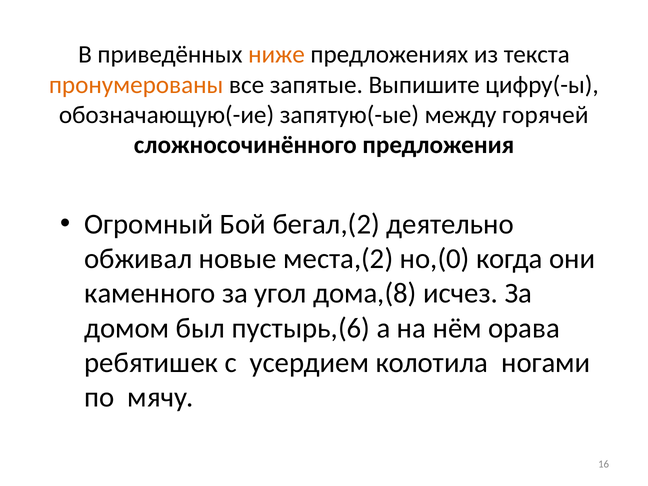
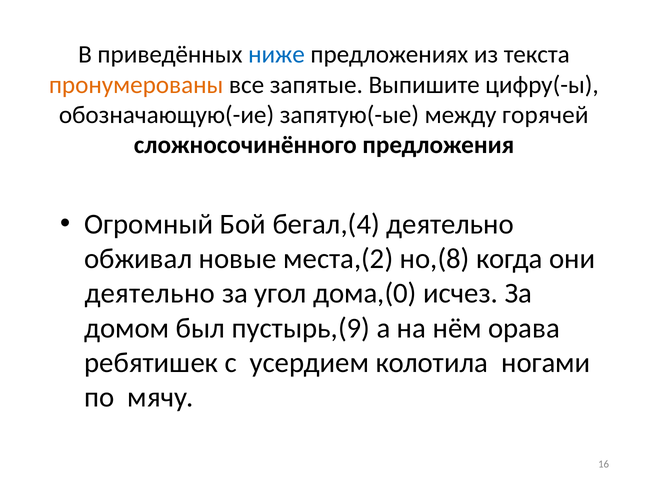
ниже colour: orange -> blue (277, 55)
бегал,(2: бегал,(2 -> бегал,(4 (326, 224)
но,(0: но,(0 -> но,(8 (435, 259)
каменного: каменного -> деятельно (150, 293)
дома,(8: дома,(8 -> дома,(0 (365, 293)
пустырь,(6: пустырь,(6 -> пустырь,(9 (301, 328)
